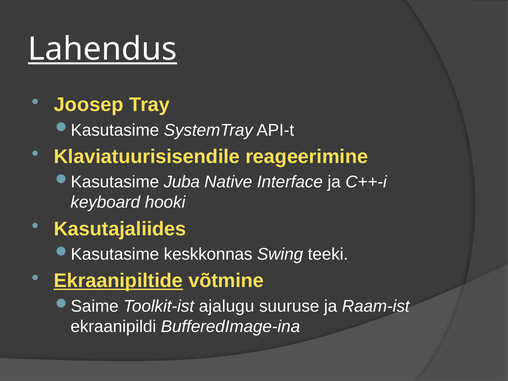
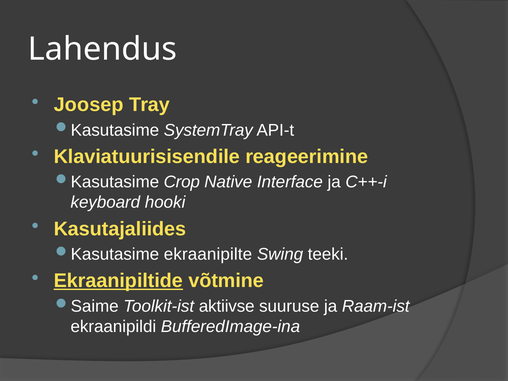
Lahendus underline: present -> none (102, 49)
Juba: Juba -> Crop (182, 182)
keskkonnas: keskkonnas -> ekraanipilte (208, 254)
ajalugu: ajalugu -> aktiivse (227, 306)
